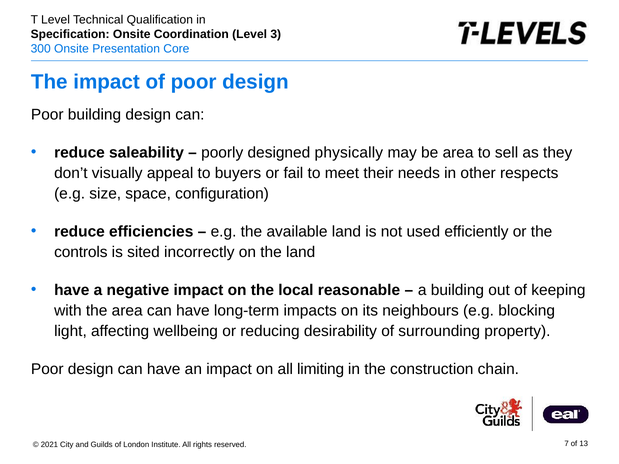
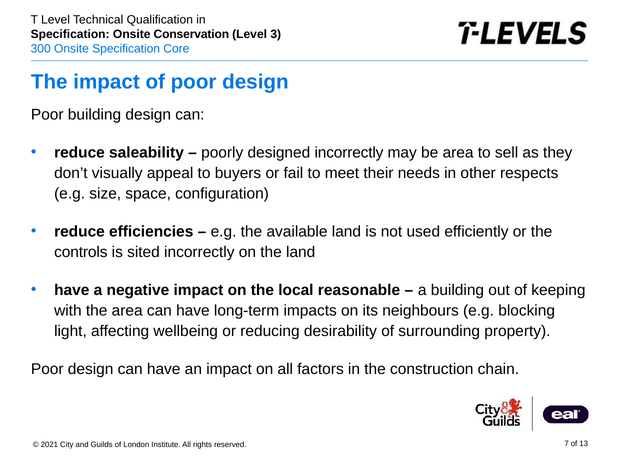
Coordination: Coordination -> Conservation (191, 34)
Presentation: Presentation -> Specification (126, 49)
designed physically: physically -> incorrectly (349, 153)
limiting: limiting -> factors (321, 369)
